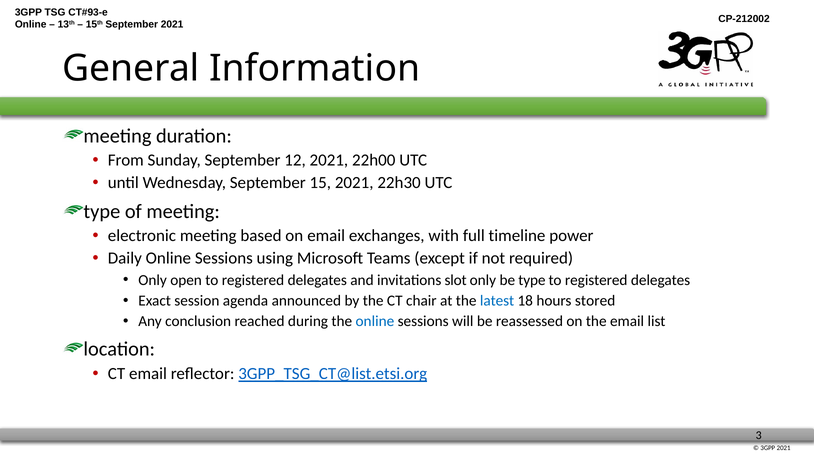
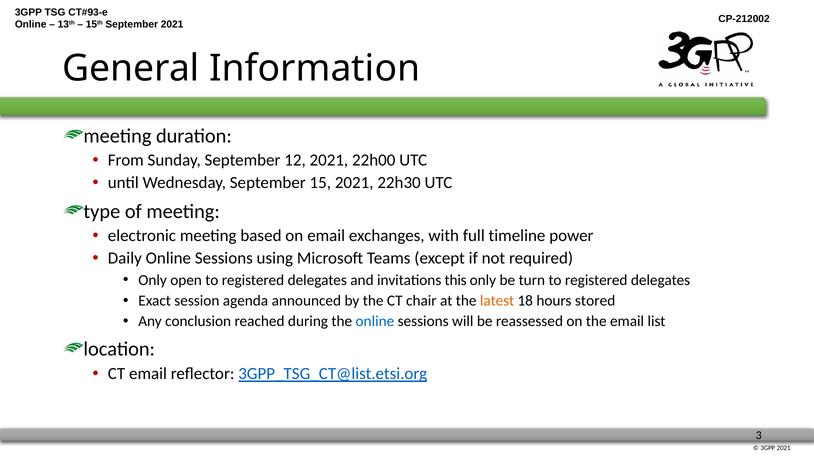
slot: slot -> this (456, 280)
be type: type -> turn (532, 280)
latest colour: blue -> orange (497, 301)
